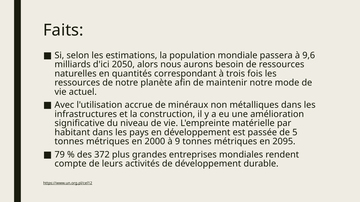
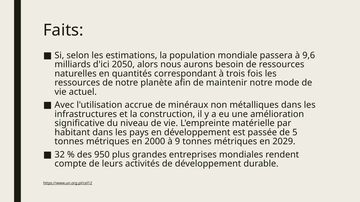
2095: 2095 -> 2029 (284, 142)
79: 79 -> 32 (60, 155)
372: 372 -> 950 (102, 155)
